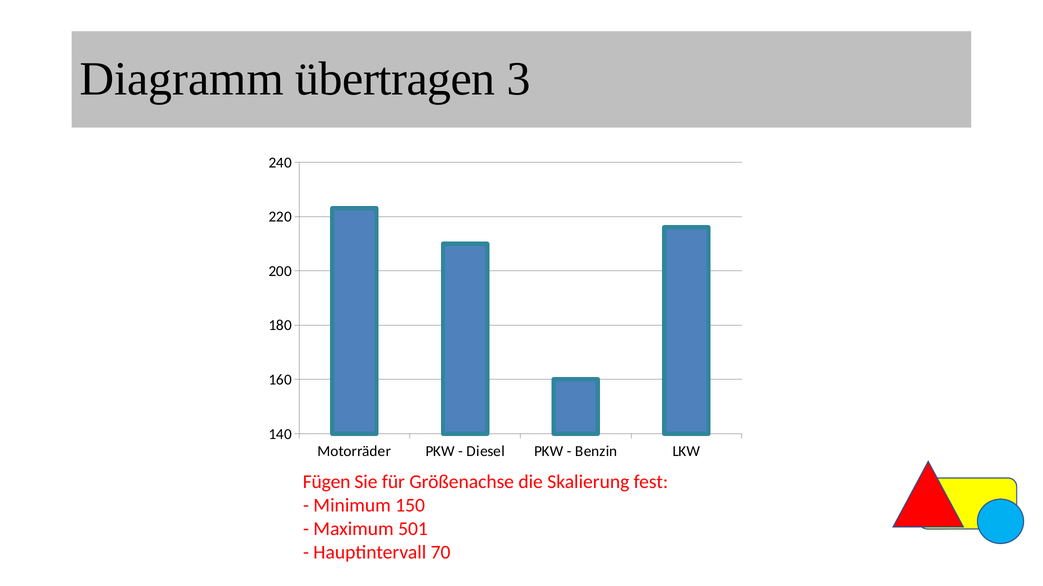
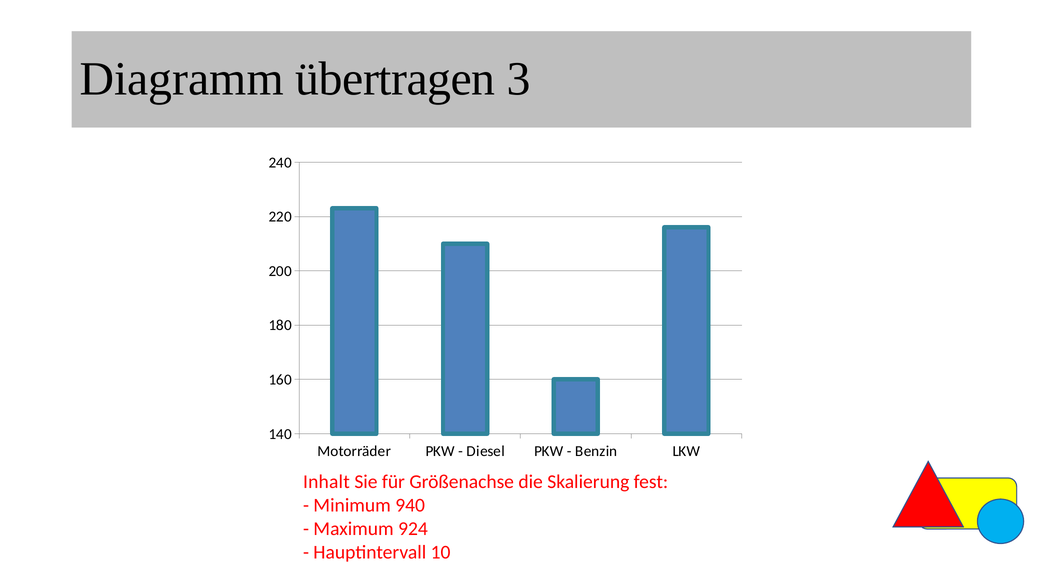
Fügen: Fügen -> Inhalt (326, 483)
150: 150 -> 940 (410, 506)
501: 501 -> 924 (413, 530)
70: 70 -> 10 (441, 553)
